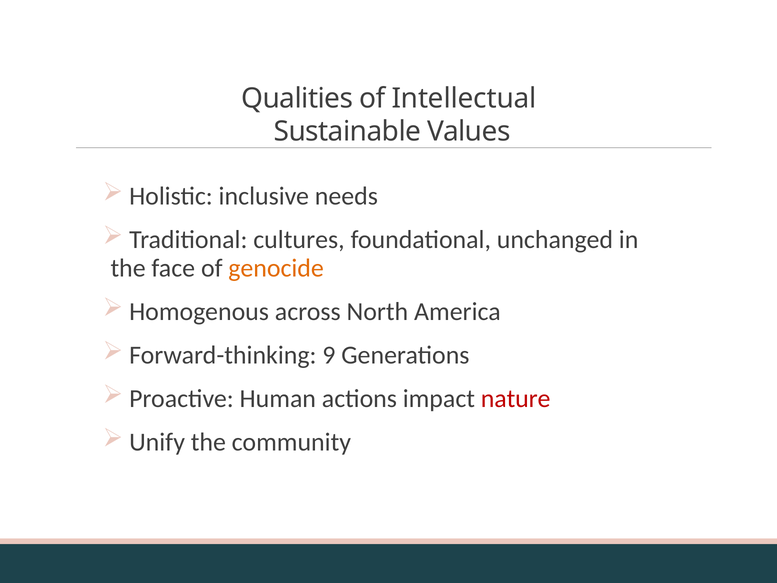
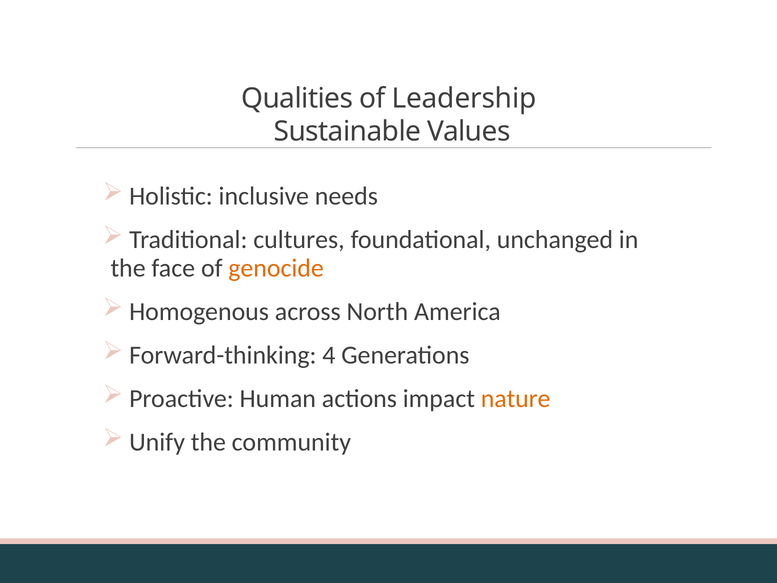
Intellectual: Intellectual -> Leadership (464, 99)
9: 9 -> 4 (329, 355)
nature colour: red -> orange (516, 399)
